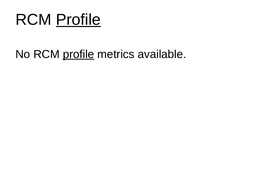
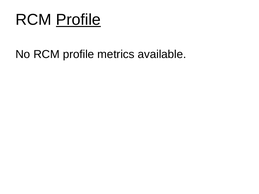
profile underline: present -> none (79, 54)
